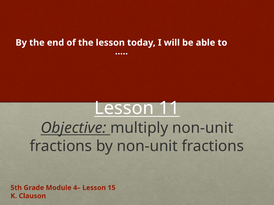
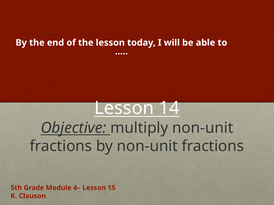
11: 11 -> 14 (169, 108)
